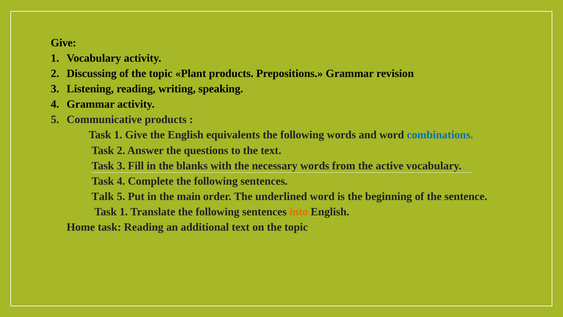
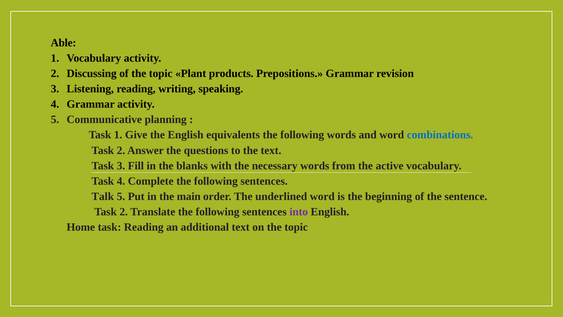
Give: Give -> Able (63, 43)
Communicative products: products -> planning (166, 119)
1: 1 -> 2 (124, 212)
into colour: orange -> purple (299, 212)
